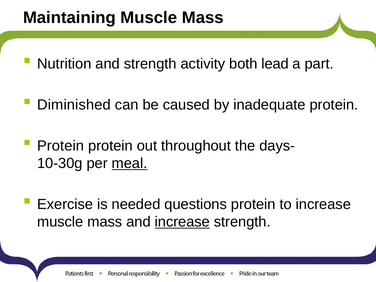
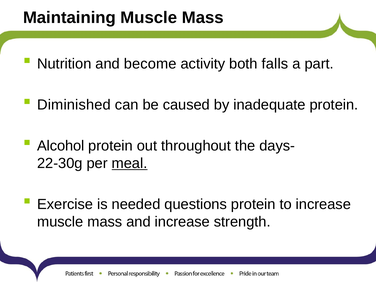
and strength: strength -> become (150, 64)
lead: lead -> falls (275, 64)
Protein: Protein -> Alcohol (61, 146)
10-30g: 10-30g -> 22-30g (60, 163)
increase underline: present -> none (182, 222)
